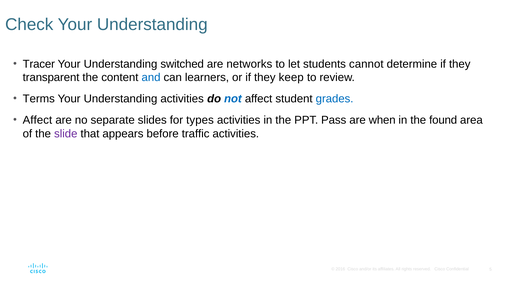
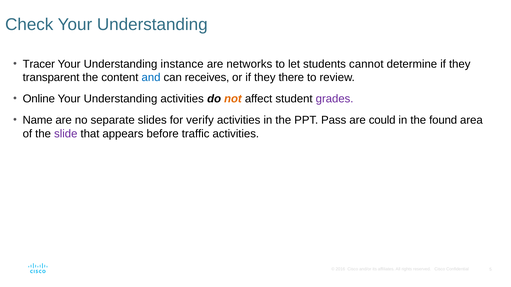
switched: switched -> instance (182, 64)
learners: learners -> receives (207, 78)
keep: keep -> there (291, 78)
Terms: Terms -> Online (39, 99)
not colour: blue -> orange (233, 99)
grades colour: blue -> purple (335, 99)
Affect: Affect -> Name (38, 120)
types: types -> verify (200, 120)
when: when -> could (382, 120)
